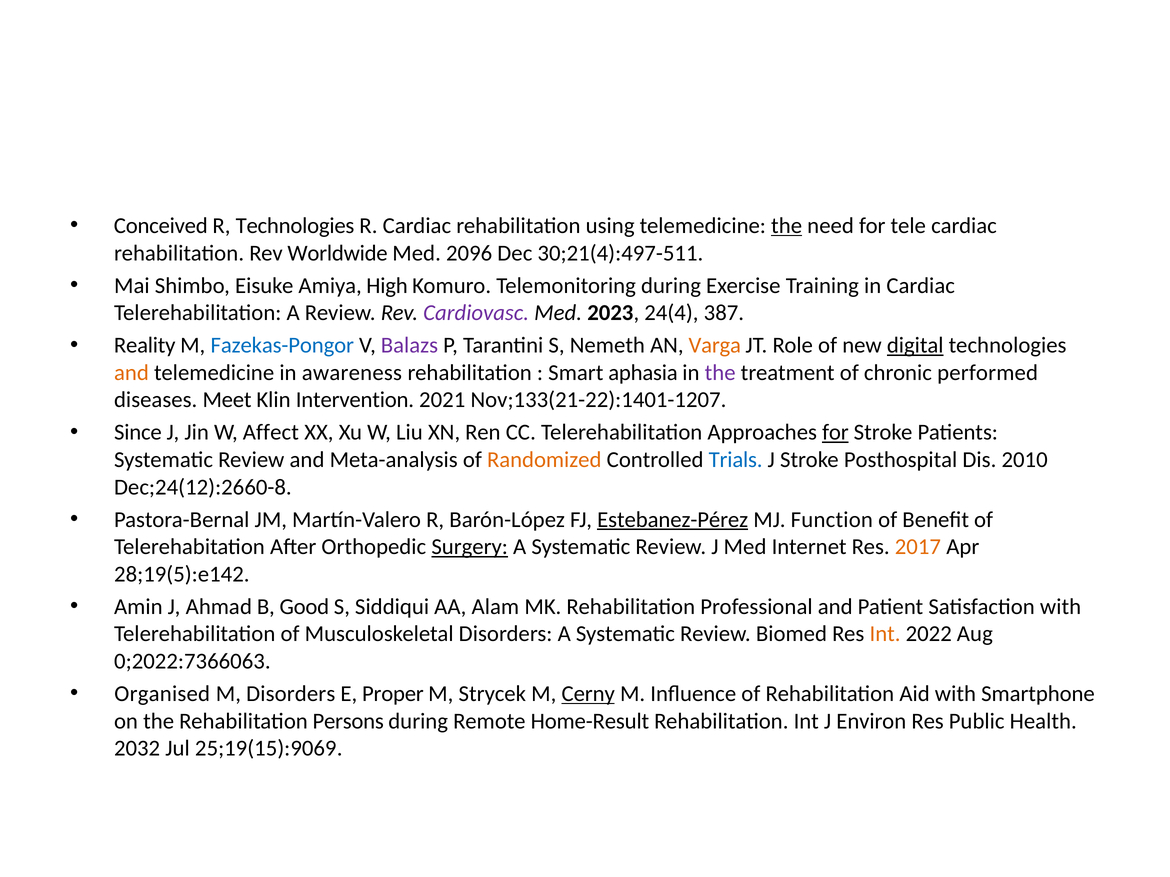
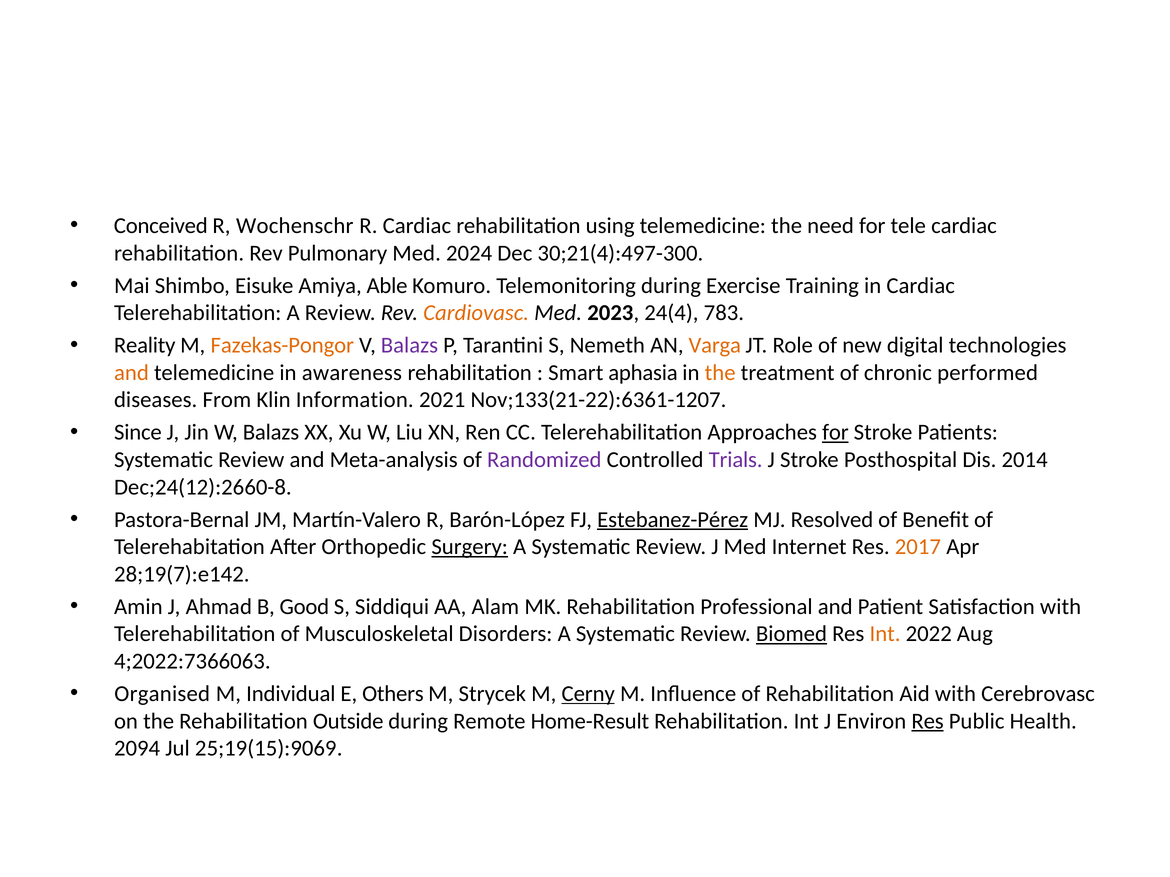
R Technologies: Technologies -> Wochenschr (295, 226)
the underline: present -> none (787, 226)
Worldwide: Worldwide -> Pulmonary (338, 253)
2096: 2096 -> 2024 (469, 253)
30;21(4):497-511: 30;21(4):497-511 -> 30;21(4):497-300 (620, 253)
High: High -> Able (387, 286)
Cardiovasc colour: purple -> orange (476, 313)
387: 387 -> 783 (724, 313)
Fazekas-Pongor colour: blue -> orange (282, 346)
digital underline: present -> none (915, 346)
the colour: purple -> orange (720, 373)
Meet: Meet -> From (227, 400)
Intervention: Intervention -> Information (355, 400)
Nov;133(21-22):1401-1207: Nov;133(21-22):1401-1207 -> Nov;133(21-22):6361-1207 (598, 400)
W Affect: Affect -> Balazs (271, 433)
Randomized colour: orange -> purple (544, 460)
Trials colour: blue -> purple (736, 460)
2010: 2010 -> 2014 (1025, 460)
Function: Function -> Resolved (832, 520)
28;19(5):e142: 28;19(5):e142 -> 28;19(7):e142 (182, 574)
Biomed underline: none -> present (791, 634)
0;2022:7366063: 0;2022:7366063 -> 4;2022:7366063 (192, 662)
M Disorders: Disorders -> Individual (291, 694)
Proper: Proper -> Others (393, 694)
Smartphone: Smartphone -> Cerebrovasc (1038, 694)
Persons: Persons -> Outside (348, 721)
Res underline: none -> present (928, 721)
2032: 2032 -> 2094 (137, 749)
